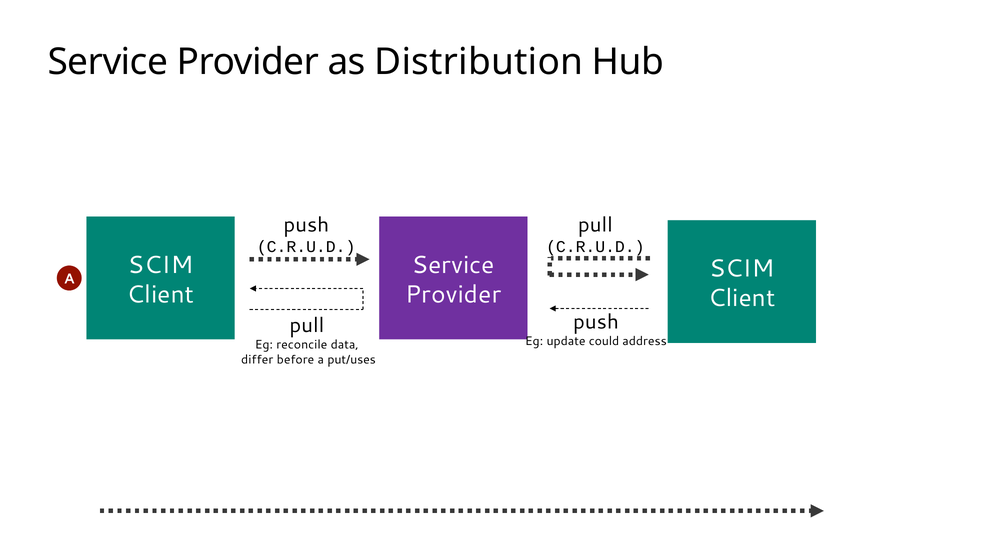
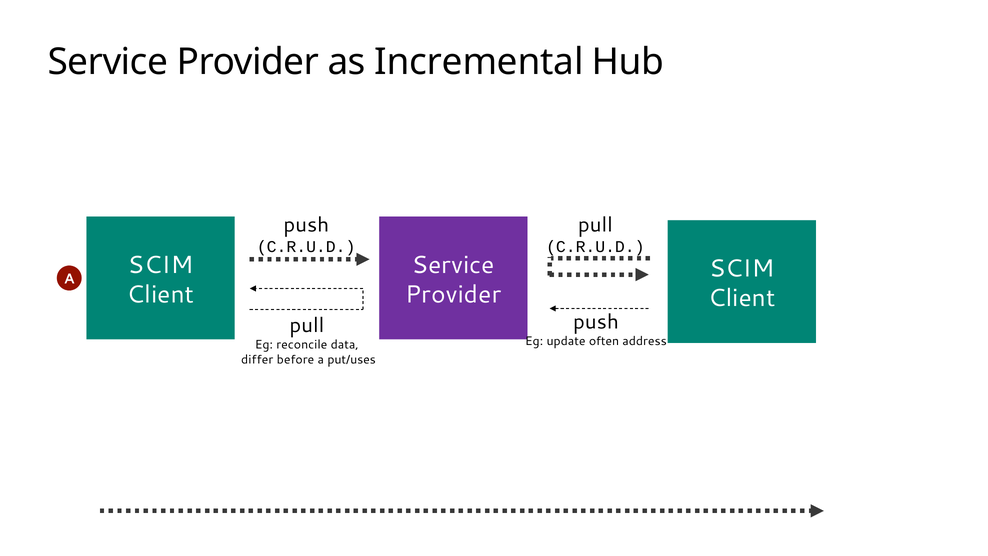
Distribution: Distribution -> Incremental (479, 62)
could: could -> often (604, 341)
